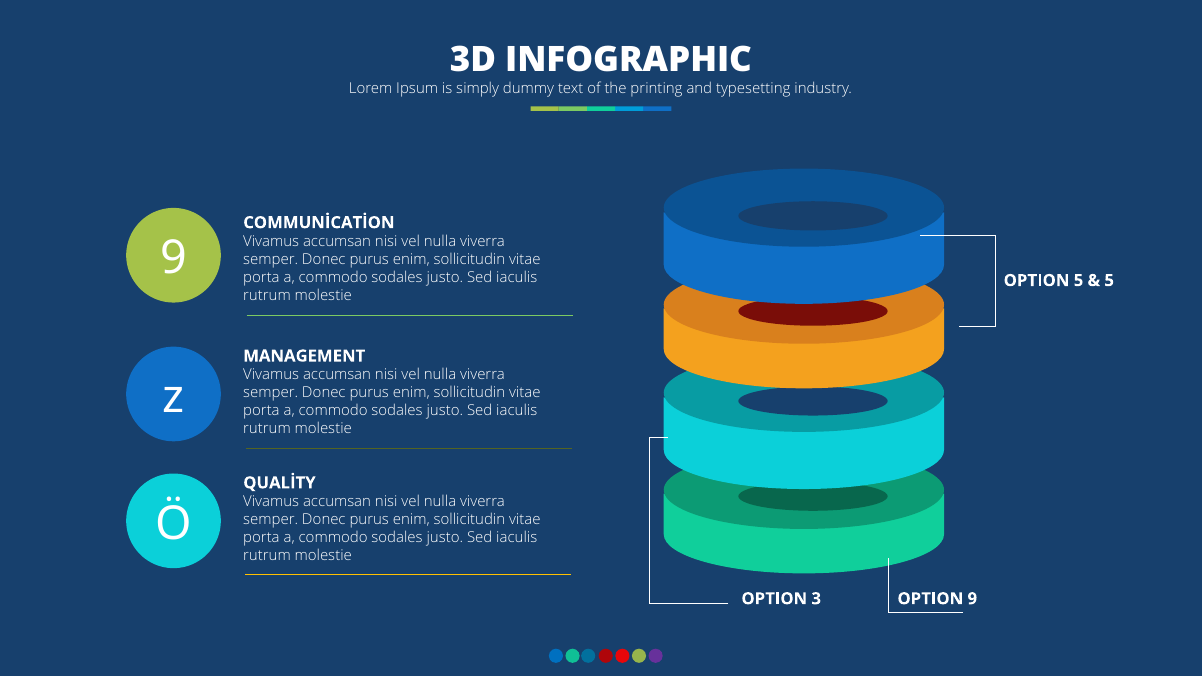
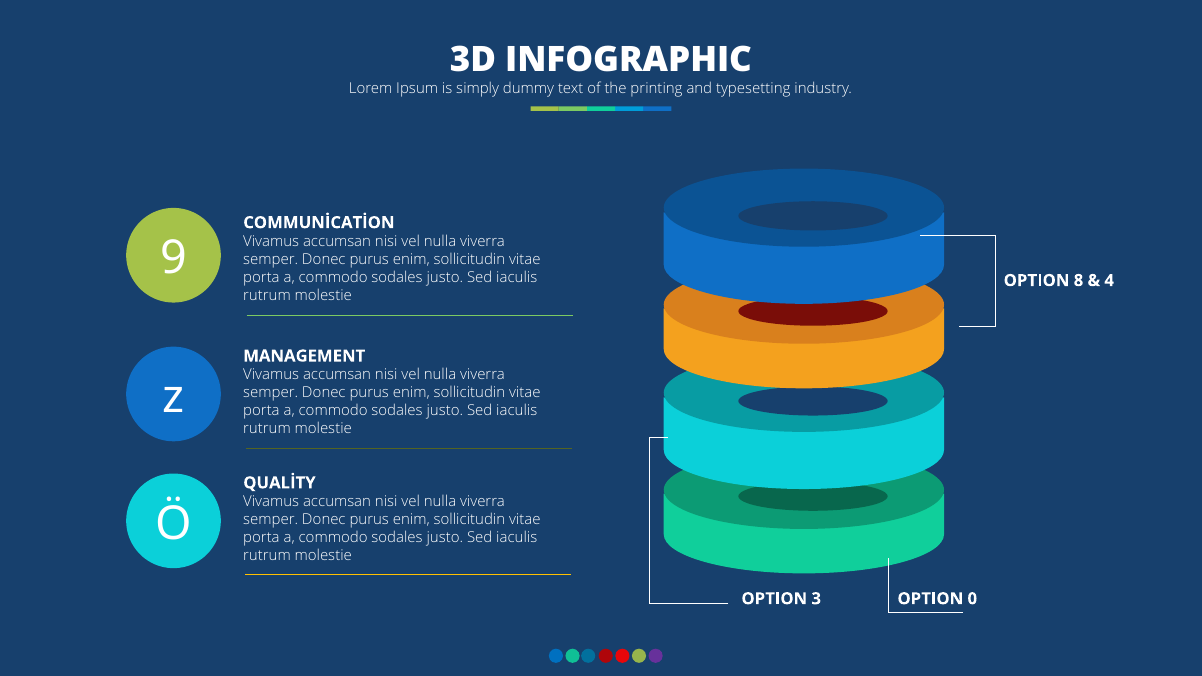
OPTION 5: 5 -> 8 (1079, 281)
5: 5 -> 4 (1109, 281)
OPTION 9: 9 -> 0 (972, 599)
